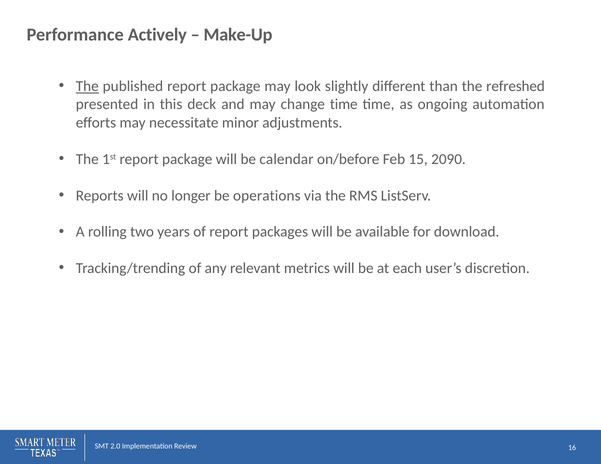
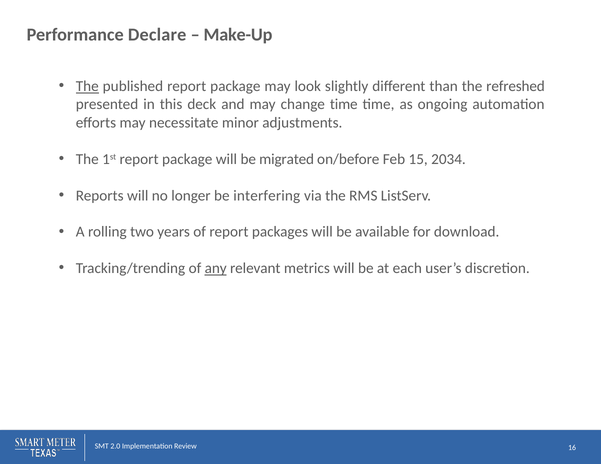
Actively: Actively -> Declare (157, 35)
calendar: calendar -> migrated (287, 159)
2090: 2090 -> 2034 (449, 159)
operations: operations -> interfering (267, 196)
any underline: none -> present (216, 269)
